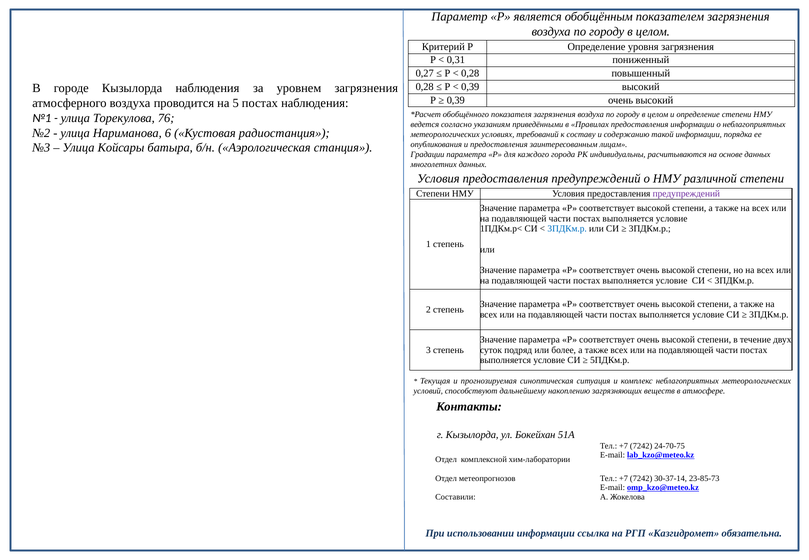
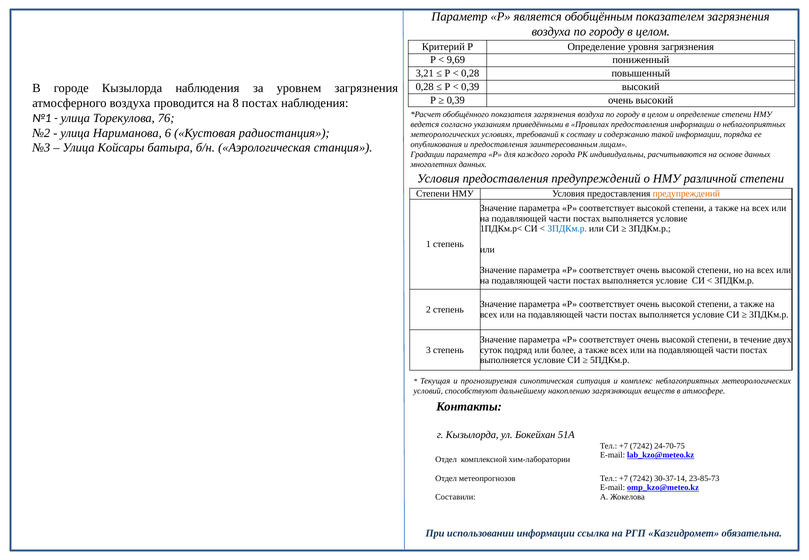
0,31: 0,31 -> 9,69 (456, 60)
0,27: 0,27 -> 3,21 (425, 73)
5: 5 -> 8 (236, 103)
предупреждений colour: purple -> orange (686, 194)
